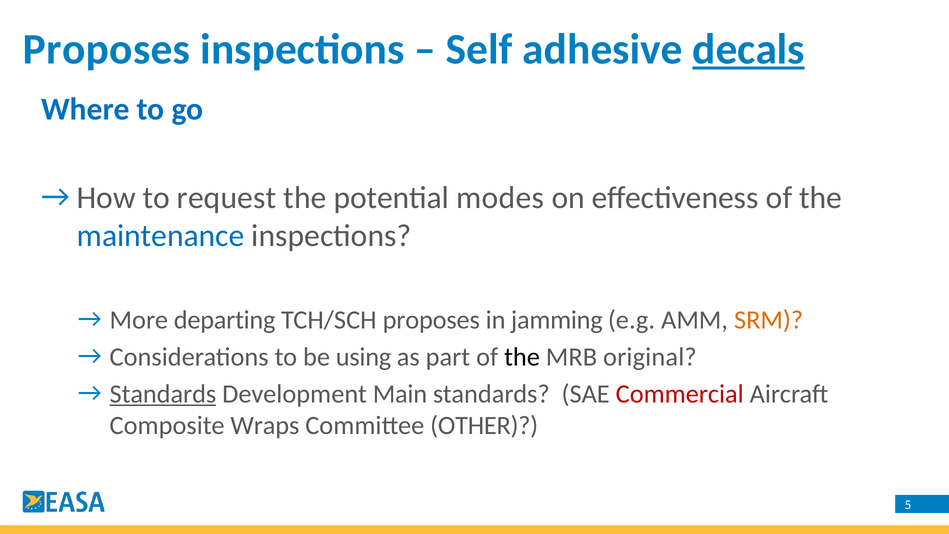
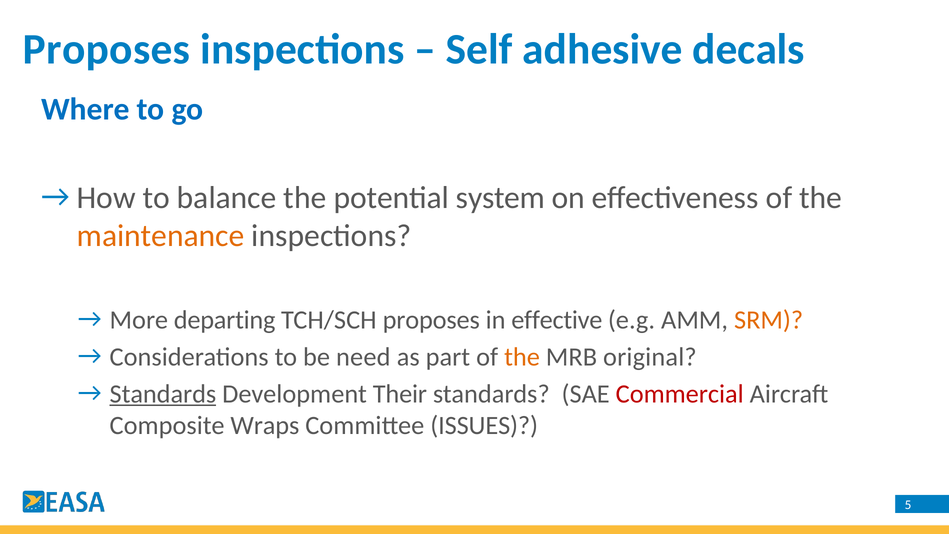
decals underline: present -> none (749, 49)
request: request -> balance (227, 198)
modes: modes -> system (500, 198)
maintenance colour: blue -> orange (161, 236)
jamming: jamming -> effective (557, 320)
using: using -> need (363, 357)
the colour: black -> orange (522, 357)
Main: Main -> Their (400, 394)
OTHER: OTHER -> ISSUES (484, 425)
